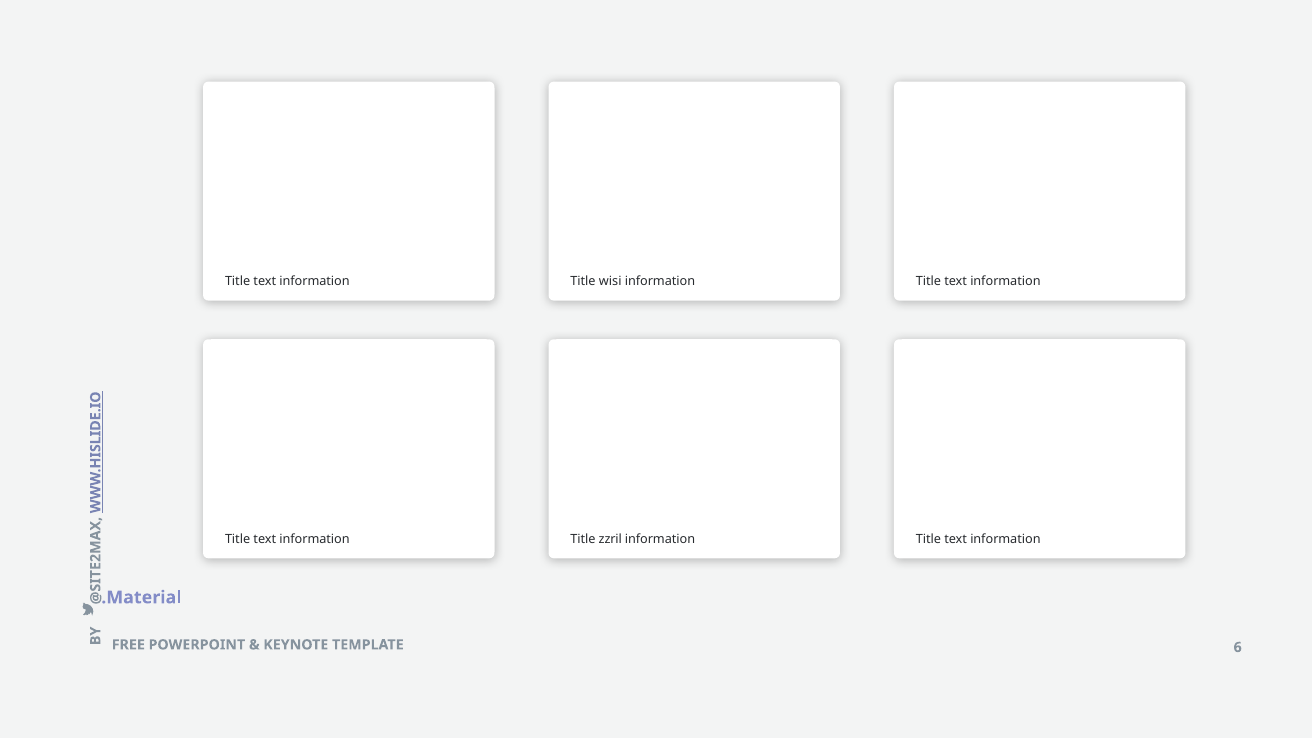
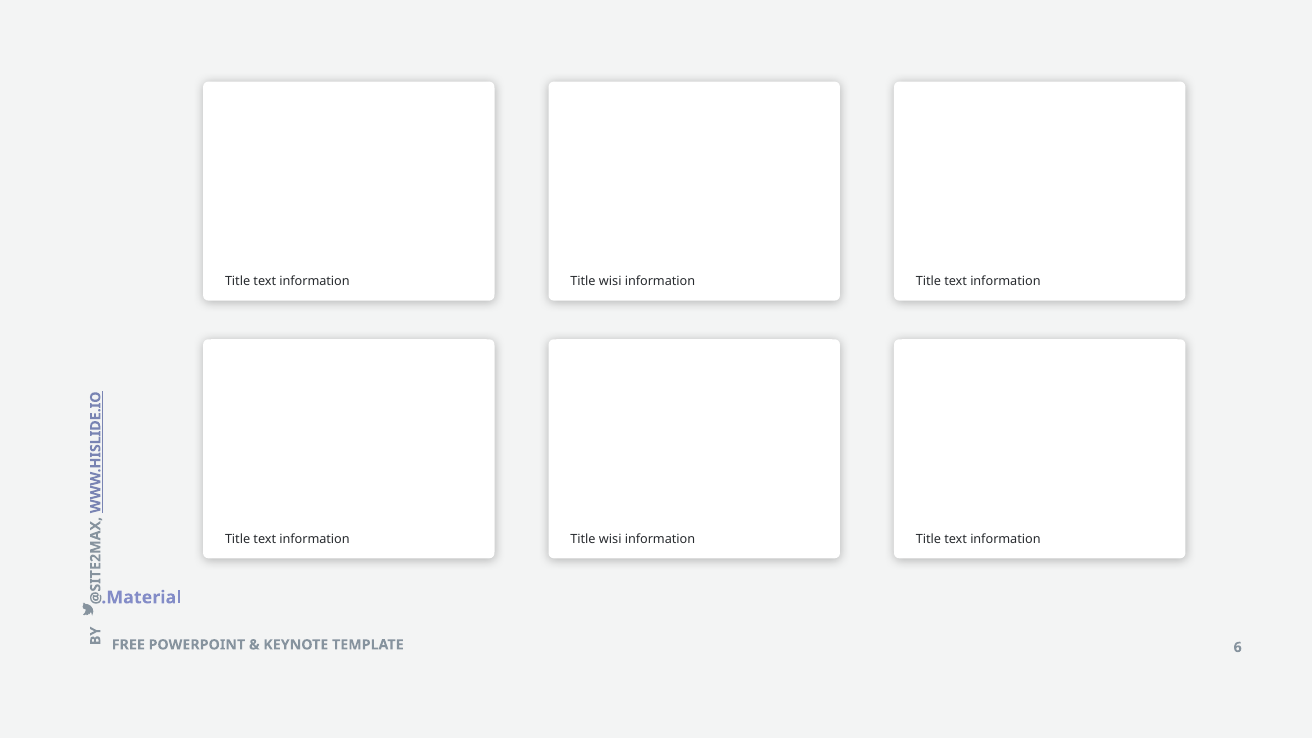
zzril: zzril -> wisi (610, 539)
